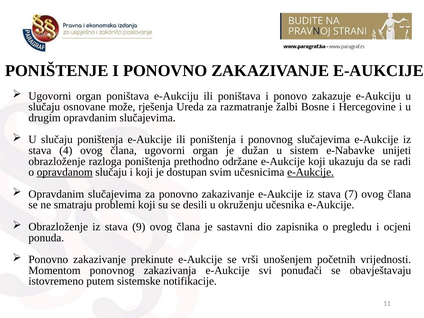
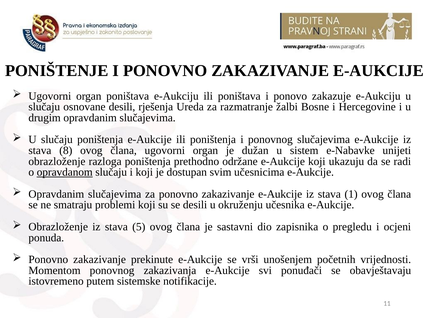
osnovane može: može -> desili (122, 107)
4: 4 -> 8 (66, 150)
e-Aukcije underline: present -> none (311, 172)
7: 7 -> 1 (351, 194)
9: 9 -> 5 (139, 227)
